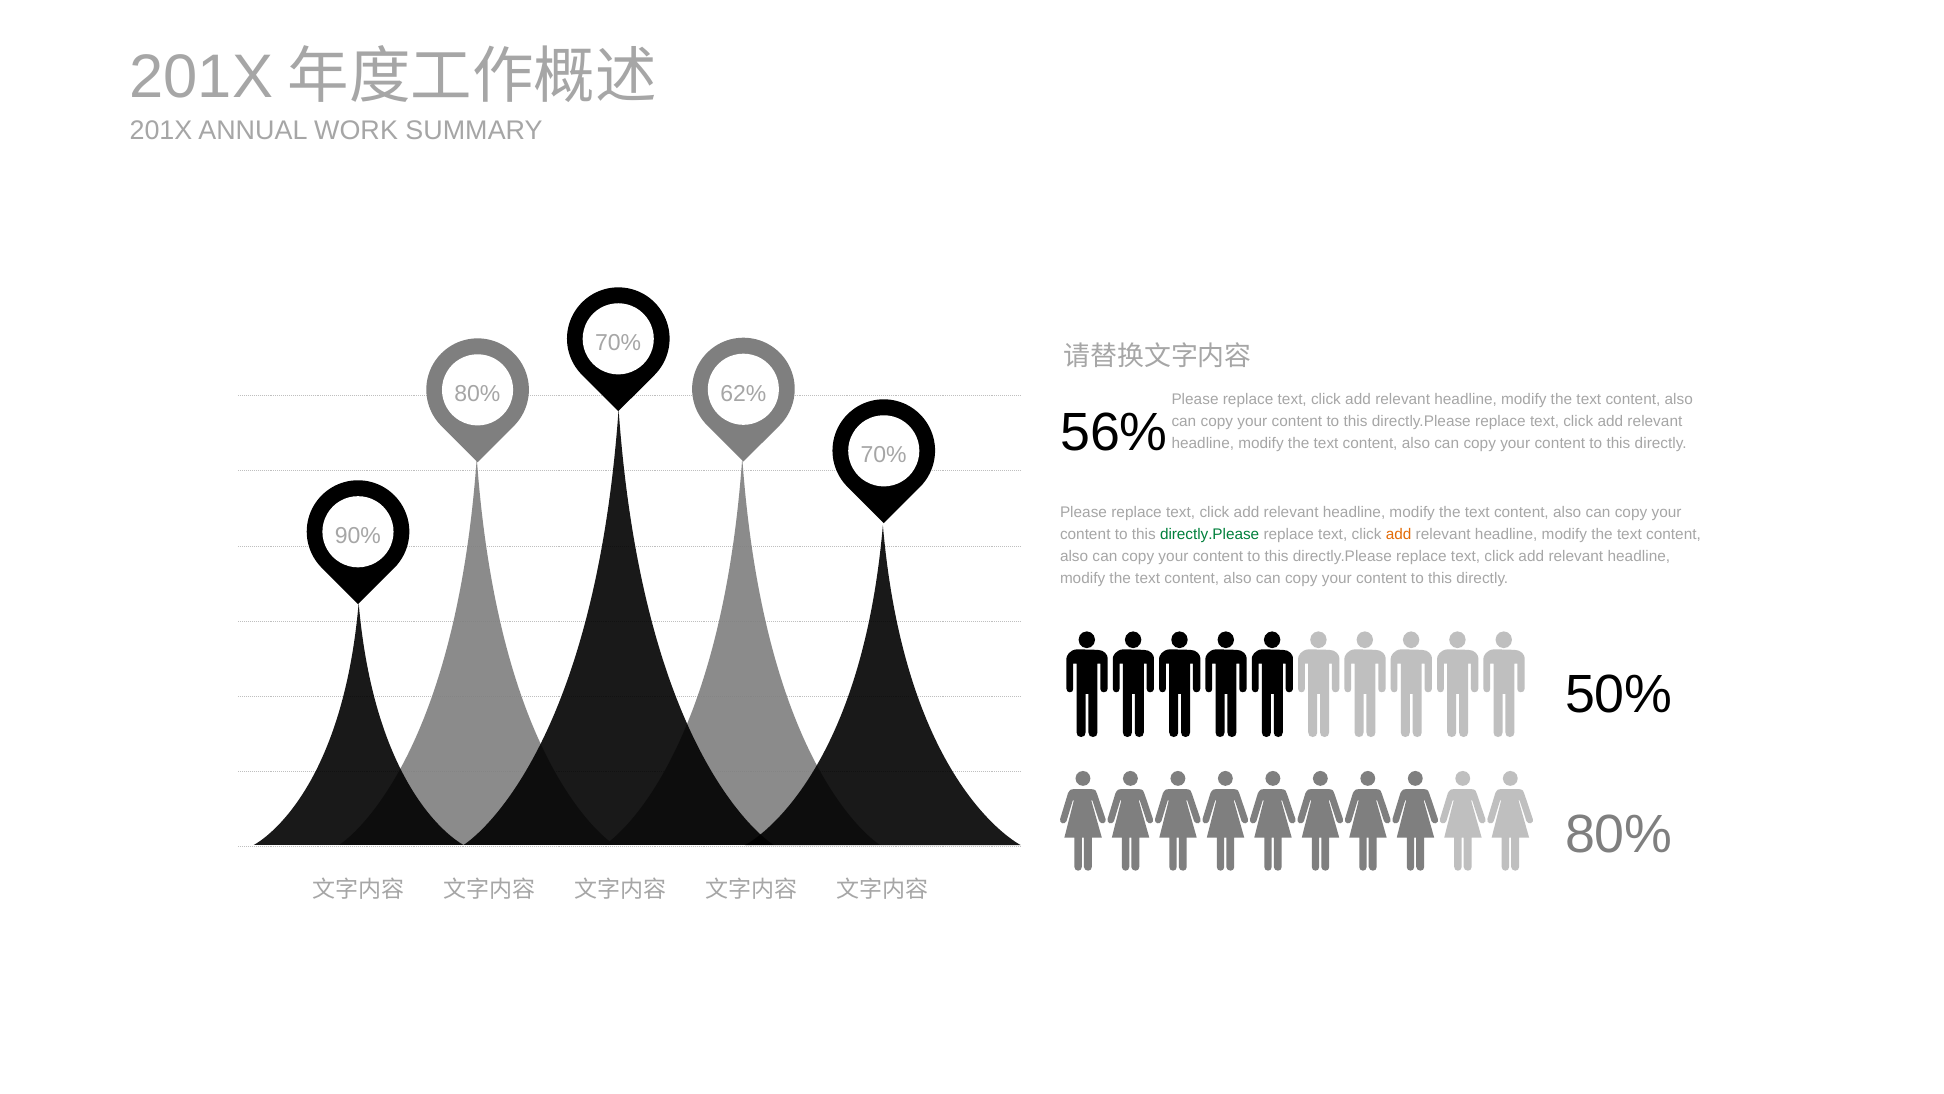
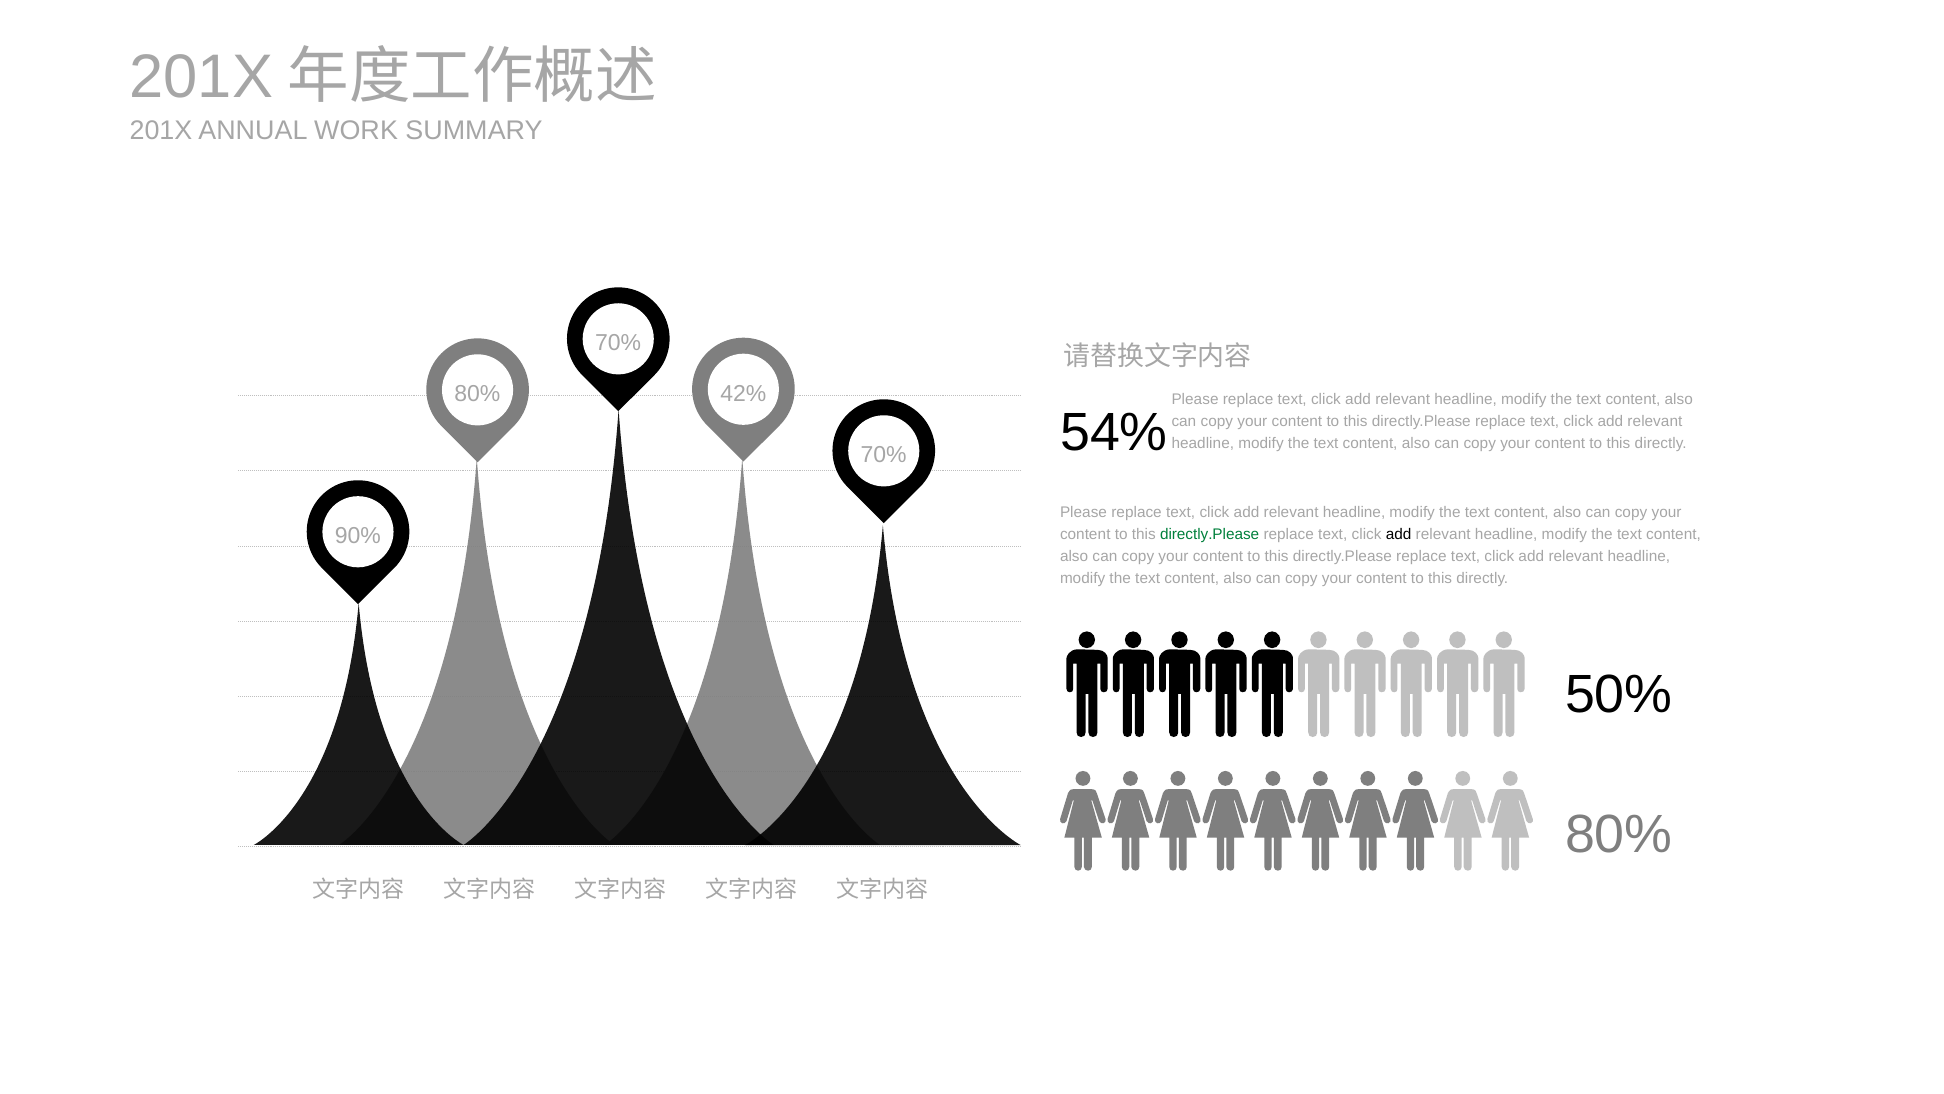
62%: 62% -> 42% (743, 393)
56%: 56% -> 54% (1114, 433)
add colour: orange -> black (1399, 534)
